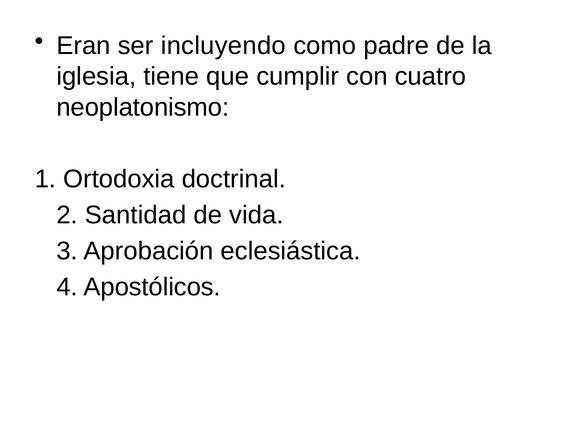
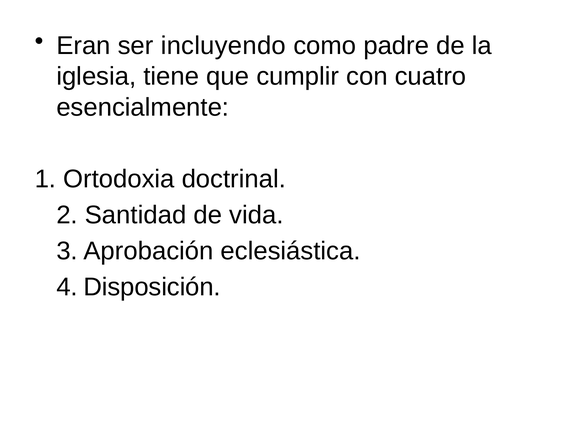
neoplatonismo: neoplatonismo -> esencialmente (143, 107)
Apostólicos: Apostólicos -> Disposición (152, 287)
